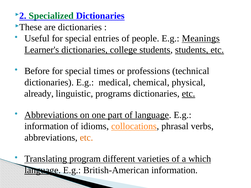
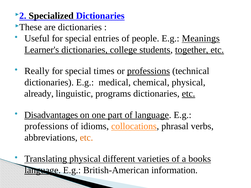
Specialized colour: green -> black (51, 16)
students students: students -> together (192, 50)
Before: Before -> Really (37, 71)
professions underline: none -> present (148, 71)
Abbreviations: Abbreviations -> Disadvantages (51, 115)
information: information -> professions (46, 126)
Translating program: program -> physical (85, 159)
which: which -> books (200, 159)
